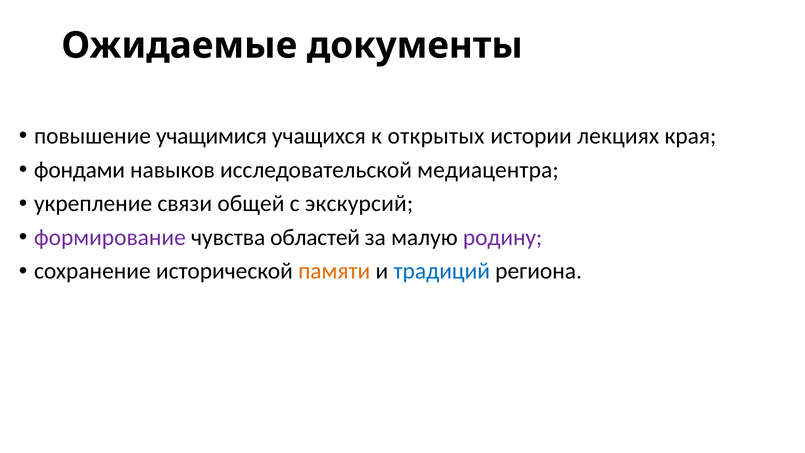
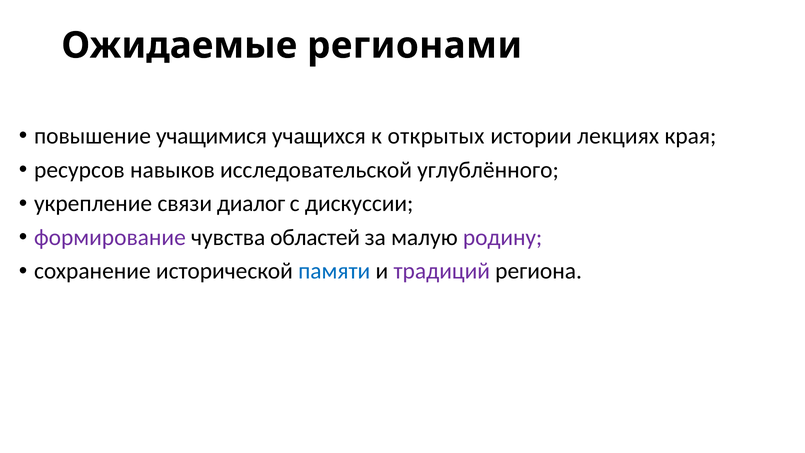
документы: документы -> регионами (415, 45)
фондами: фондами -> ресурсов (79, 170)
медиацентра: медиацентра -> углублённого (488, 170)
общей: общей -> диалог (251, 204)
экскурсий: экскурсий -> дискуссии (359, 204)
памяти colour: orange -> blue (334, 271)
традиций colour: blue -> purple (442, 271)
